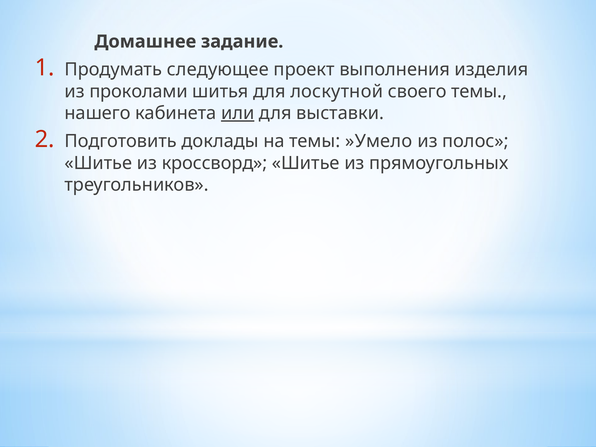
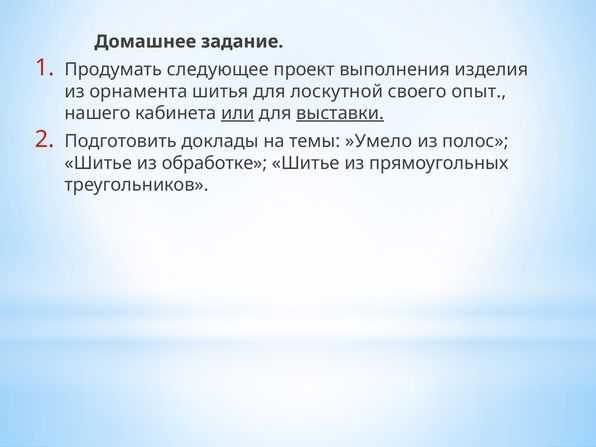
проколами: проколами -> орнамента (138, 91)
своего темы: темы -> опыт (479, 91)
выставки underline: none -> present (340, 113)
кроссворд: кроссворд -> обработке (215, 163)
